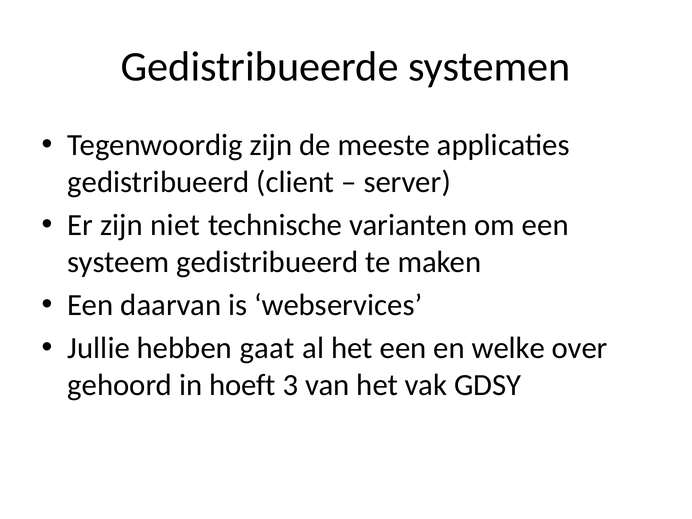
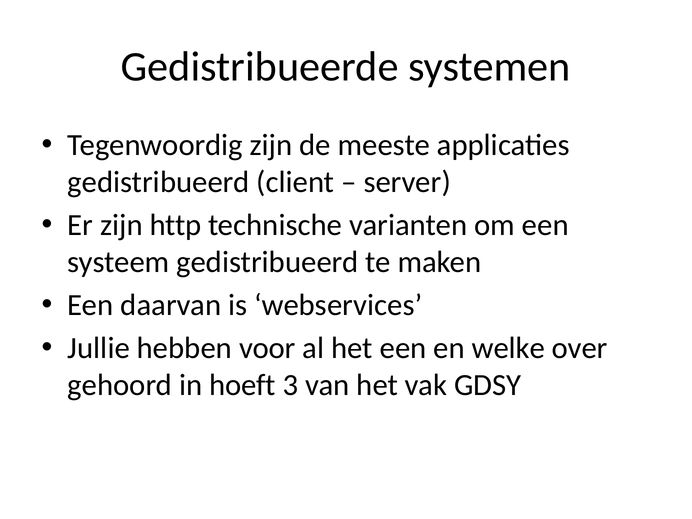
niet: niet -> http (176, 225)
gaat: gaat -> voor (267, 348)
